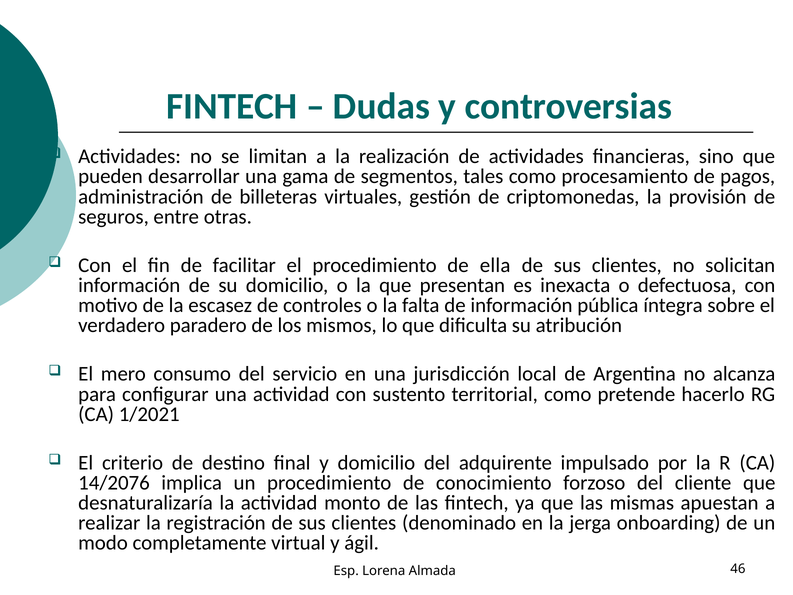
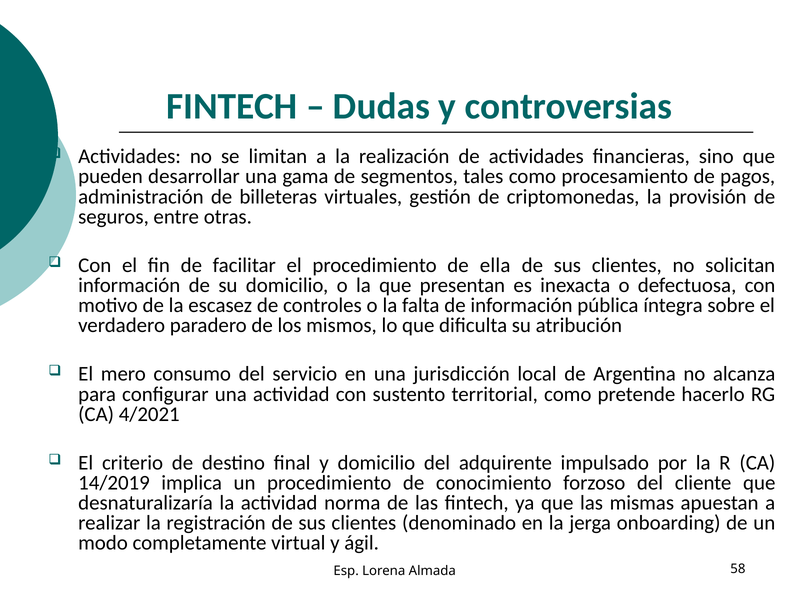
1/2021: 1/2021 -> 4/2021 (149, 414)
14/2076: 14/2076 -> 14/2019 (114, 483)
monto: monto -> norma (352, 503)
46: 46 -> 58 (738, 568)
